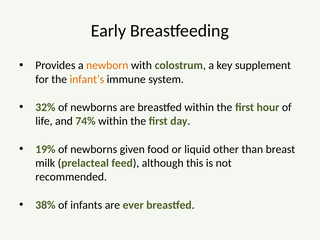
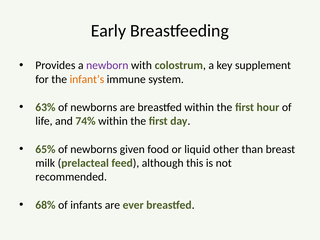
newborn colour: orange -> purple (107, 65)
32%: 32% -> 63% (45, 107)
19%: 19% -> 65% (45, 149)
38%: 38% -> 68% (45, 205)
